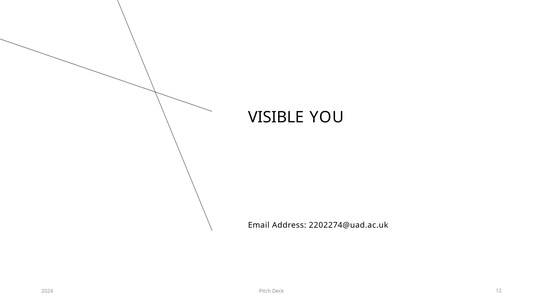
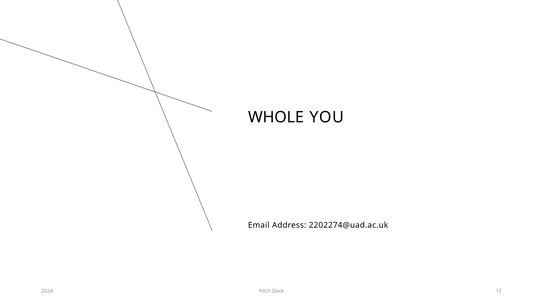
VISIBLE: VISIBLE -> WHOLE (276, 117)
